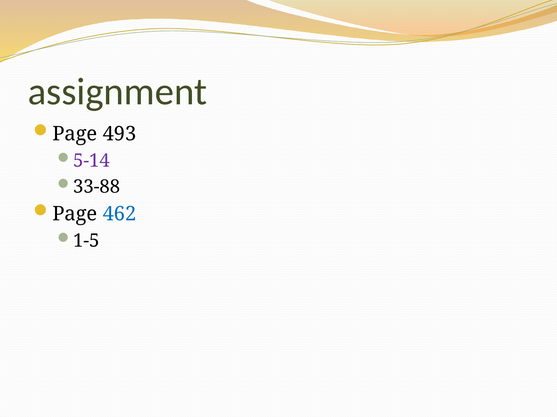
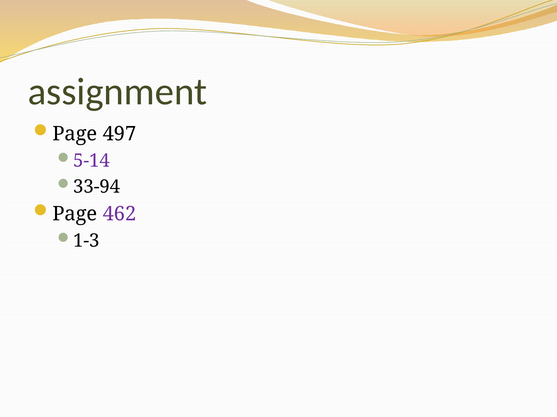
493: 493 -> 497 (120, 134)
33-88: 33-88 -> 33-94 (97, 187)
462 colour: blue -> purple (120, 214)
1-5: 1-5 -> 1-3 (86, 241)
